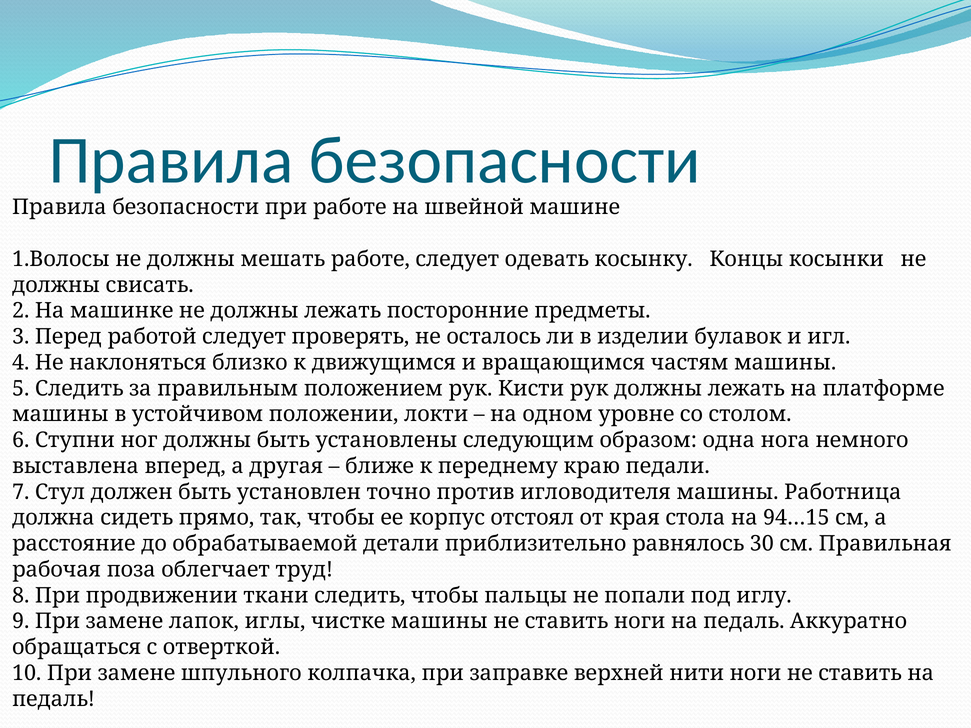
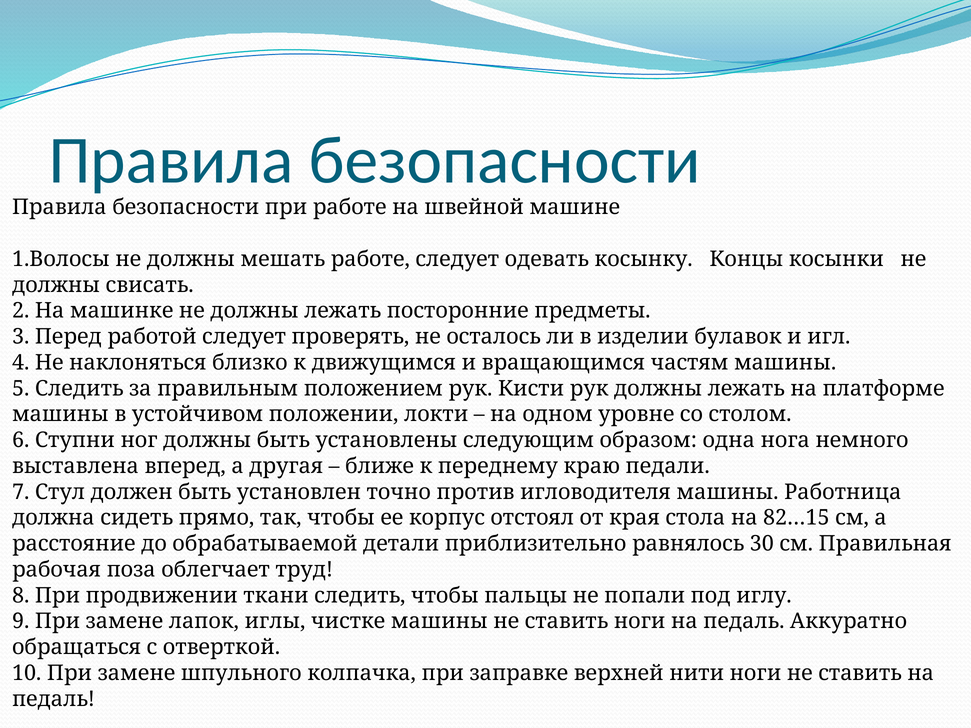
94…15: 94…15 -> 82…15 (796, 518)
